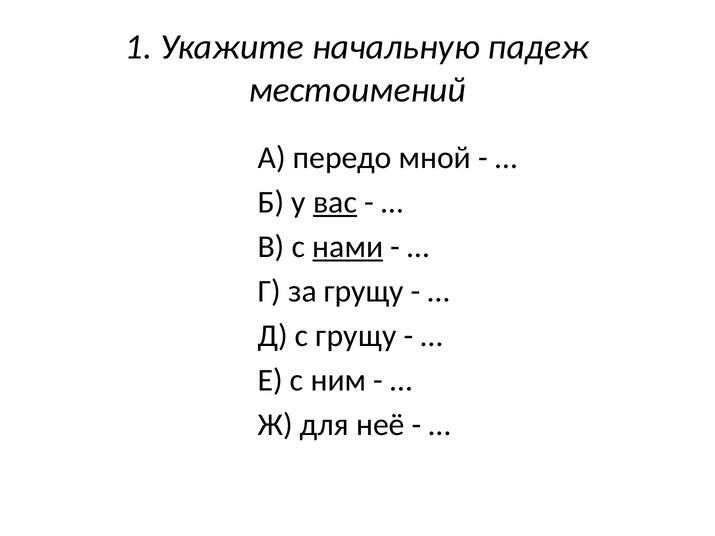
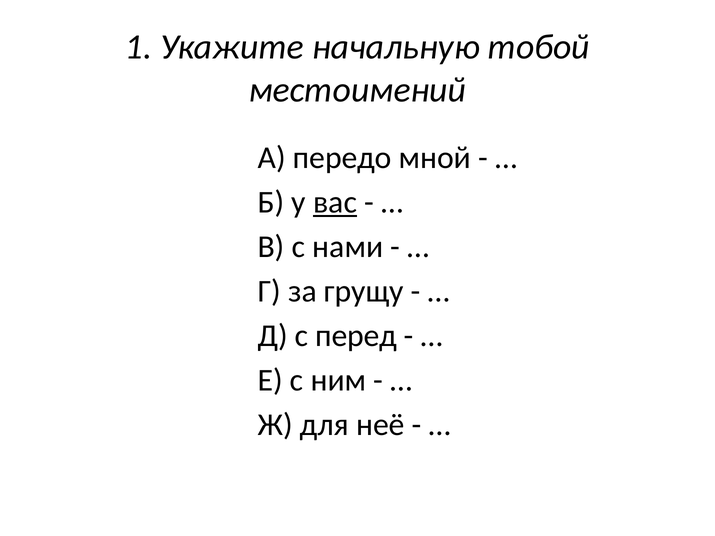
падеж: падеж -> тобой (539, 47)
нами underline: present -> none (348, 247)
с грущу: грущу -> перед (356, 336)
